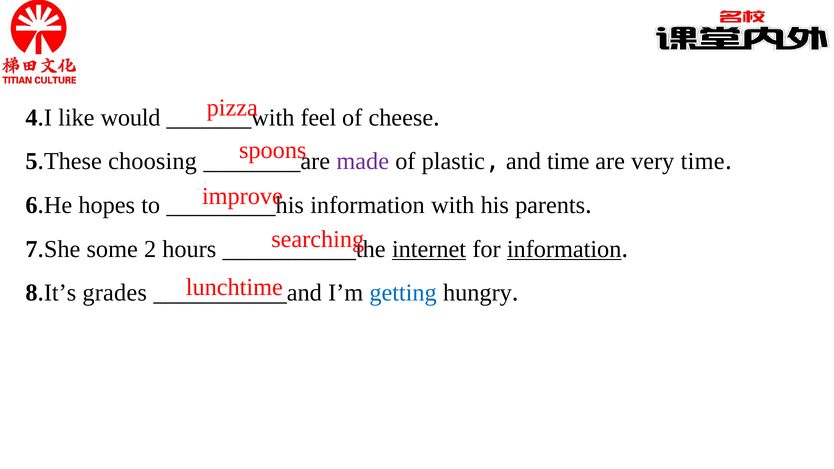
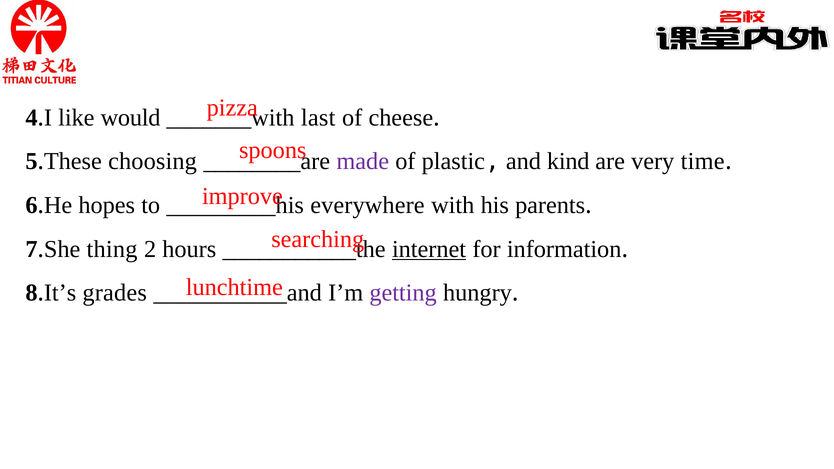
feel: feel -> last (318, 118)
and time: time -> kind (568, 161)
information: information -> everywhere (367, 205)
some: some -> thing (112, 249)
information underline: present -> none (564, 249)
getting colour: blue -> purple (403, 293)
